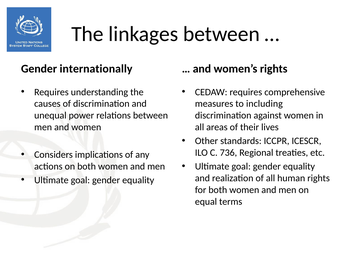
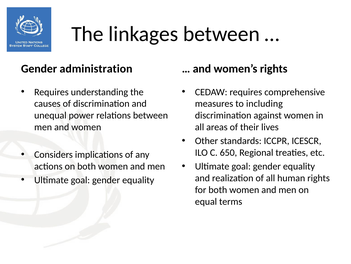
internationally: internationally -> administration (96, 69)
736: 736 -> 650 (228, 152)
